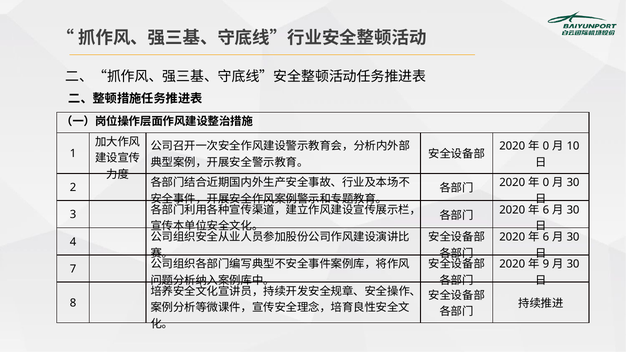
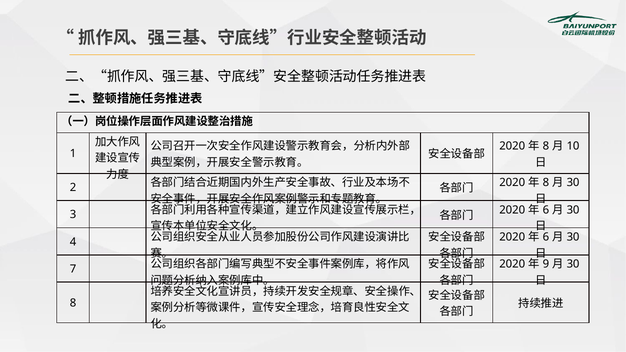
0: 0 -> 8 (546, 146)
0: 0 -> 8 (546, 183)
